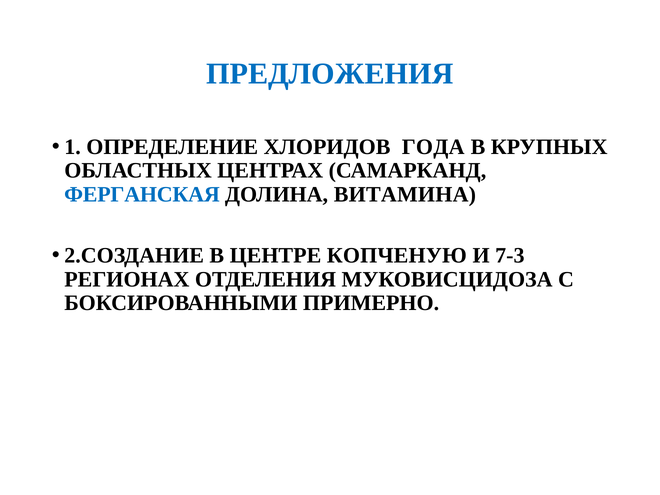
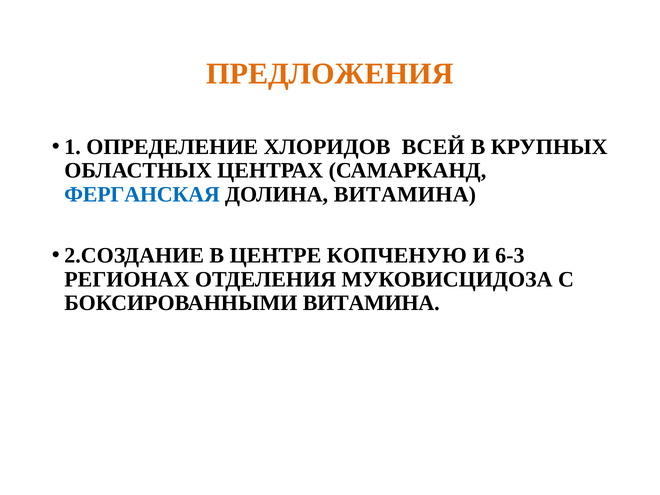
ПРЕДЛОЖЕНИЯ colour: blue -> orange (330, 74)
ГОДА: ГОДА -> ВСЕЙ (433, 147)
7-3: 7-3 -> 6-3 (510, 256)
БОКСИРОВАННЫМИ ПРИМЕРНО: ПРИМЕРНО -> ВИТАМИНА (371, 303)
